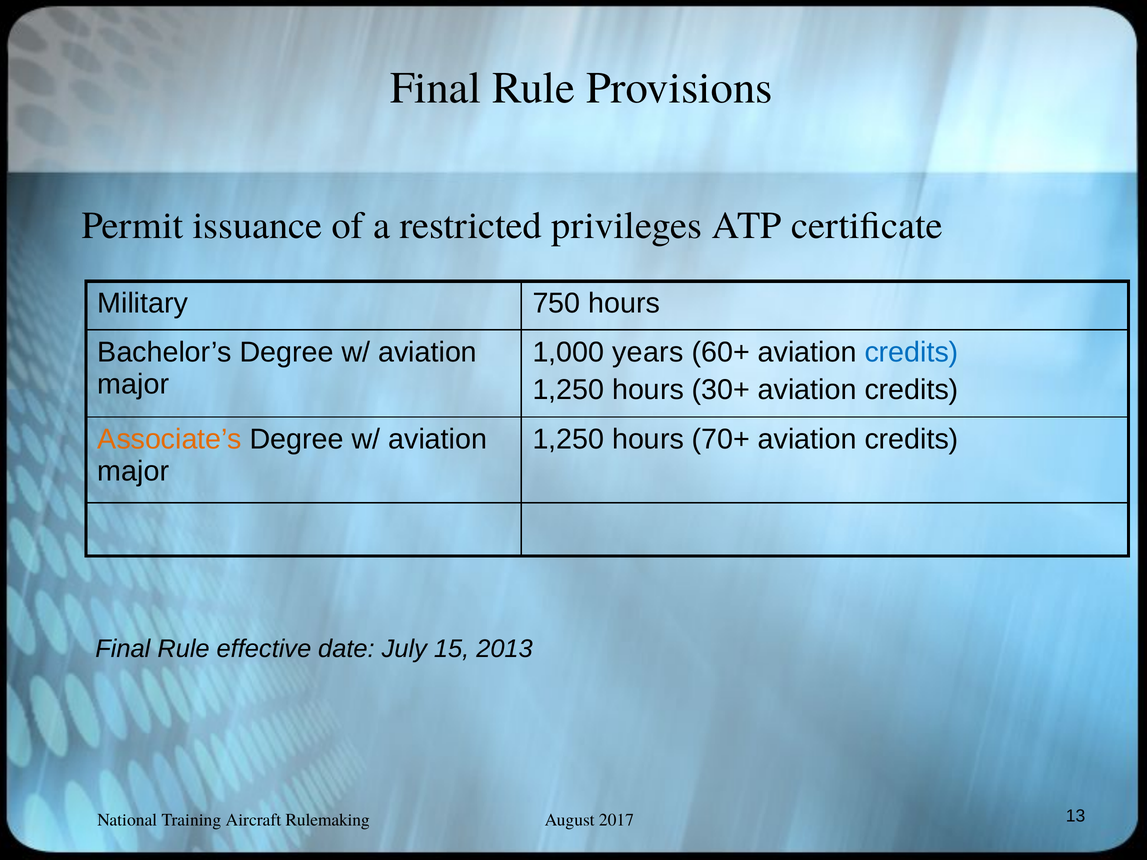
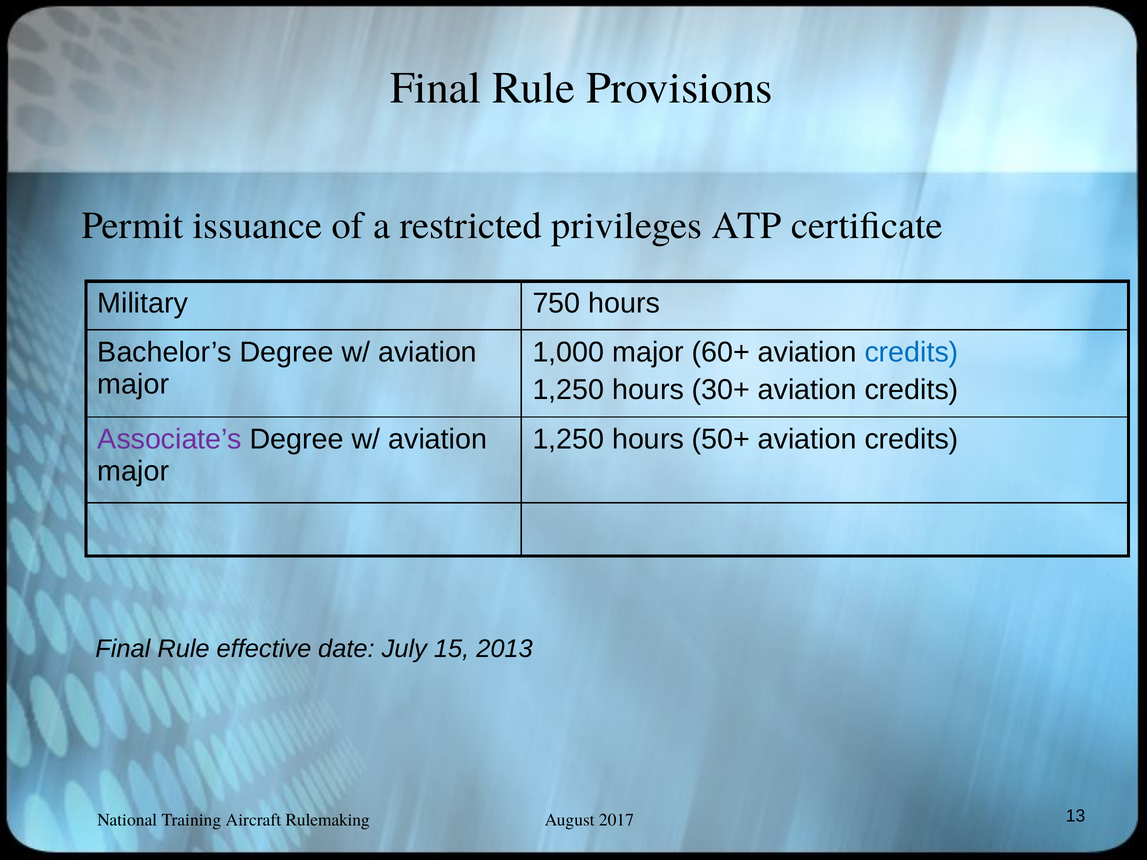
1,000 years: years -> major (648, 352)
Associate’s colour: orange -> purple (170, 439)
70+: 70+ -> 50+ (721, 439)
